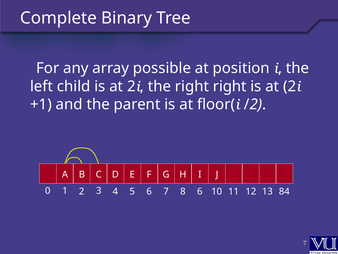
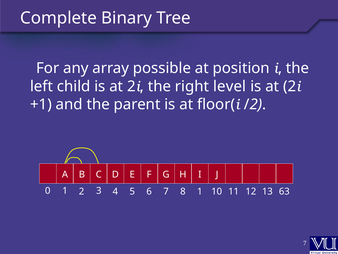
right right: right -> level (230, 86)
8 6: 6 -> 1 (200, 191)
84: 84 -> 63 (284, 191)
